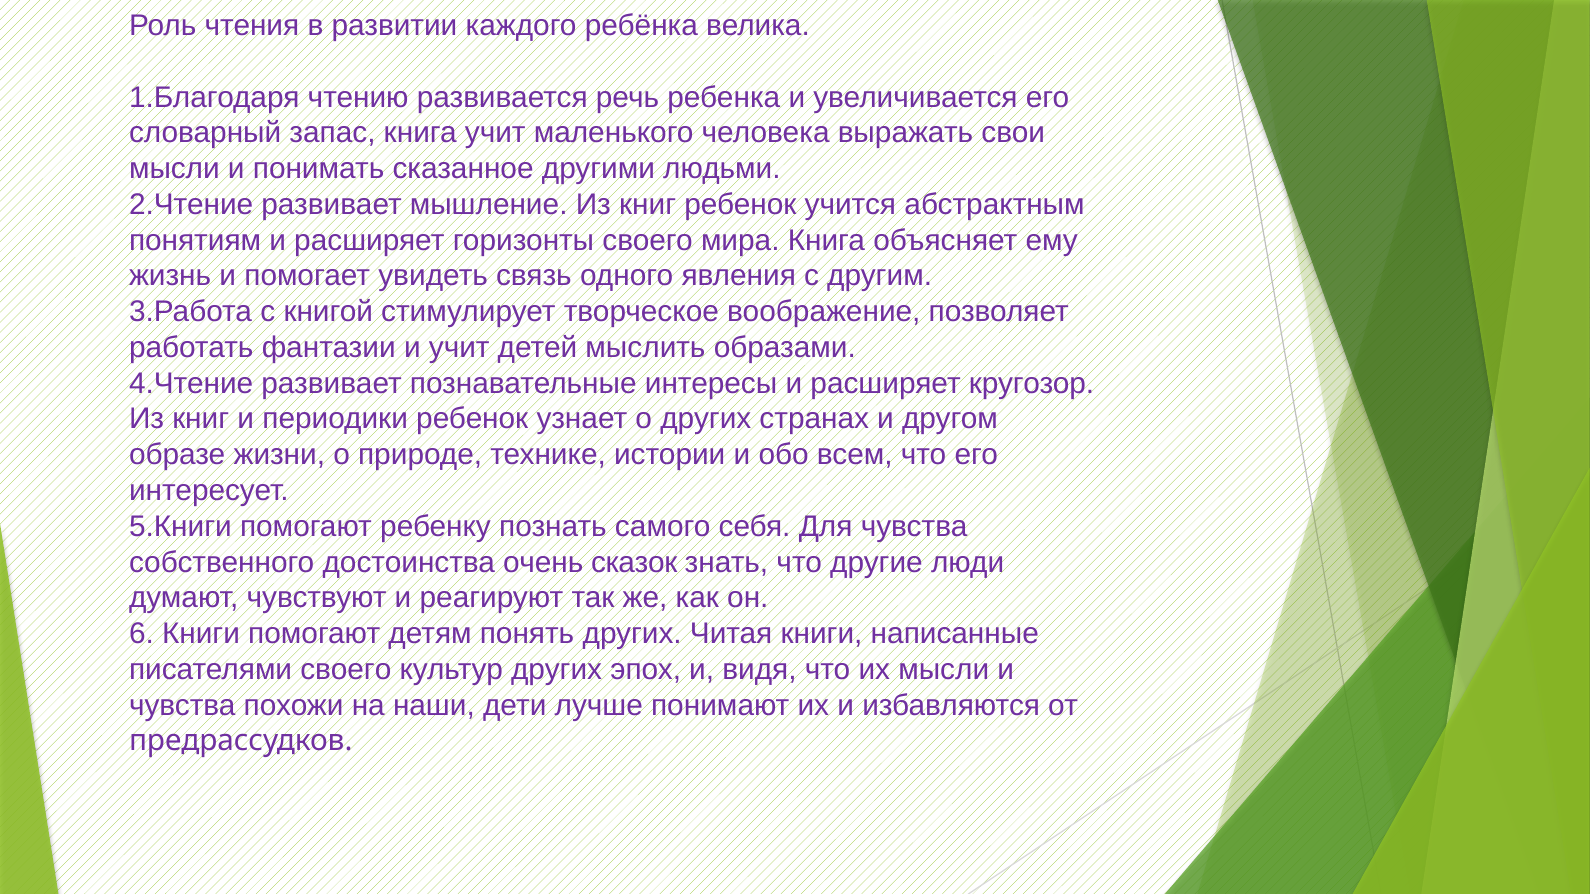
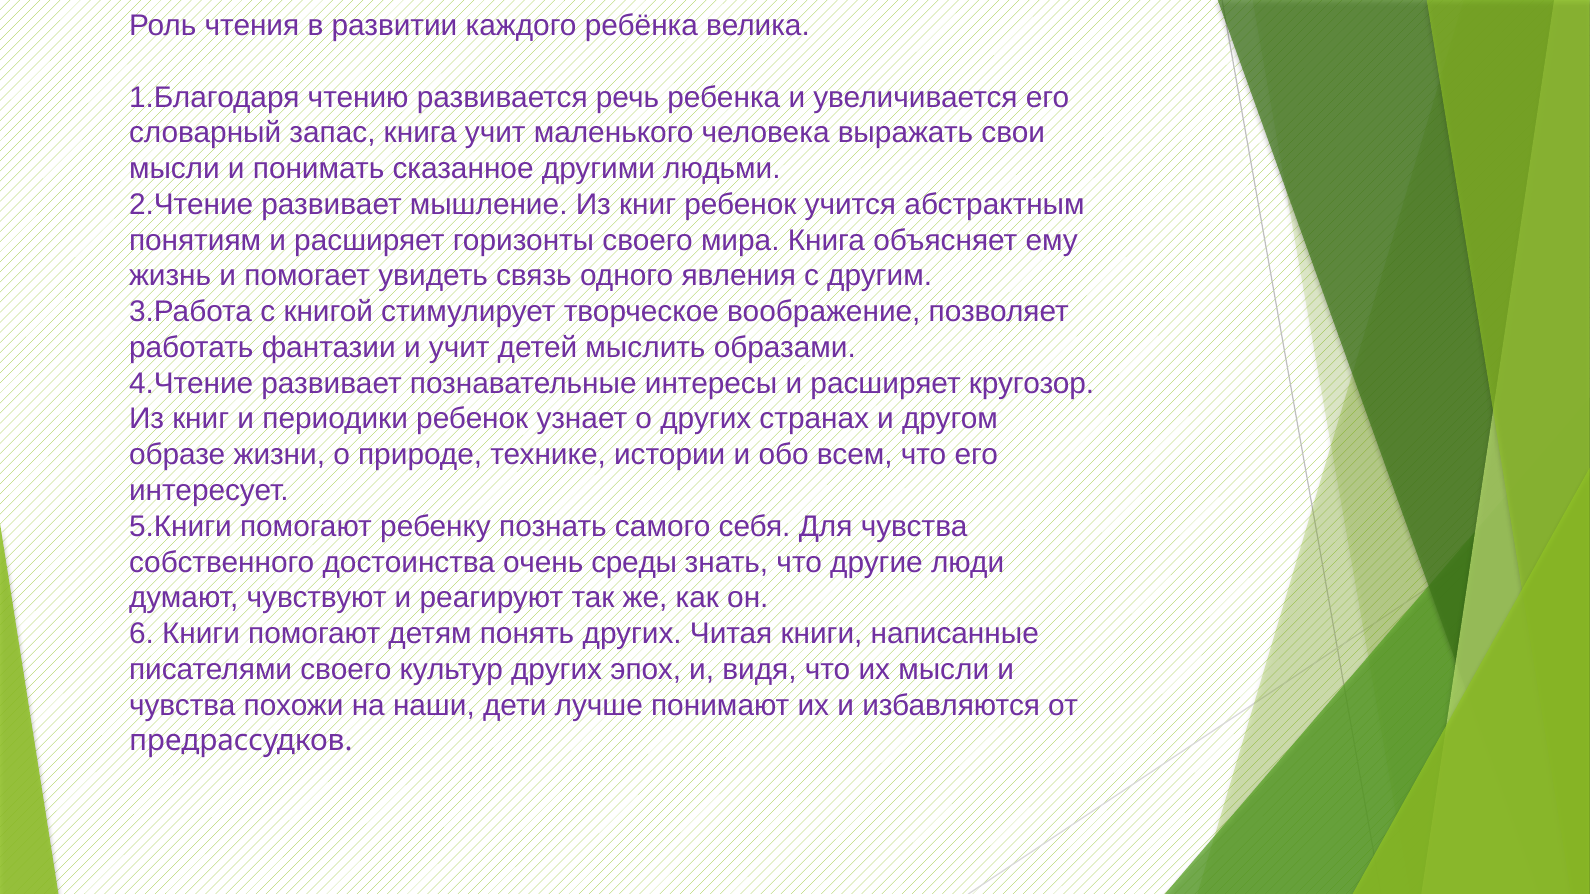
сказок: сказок -> среды (634, 562)
